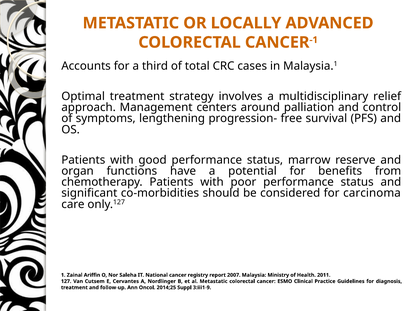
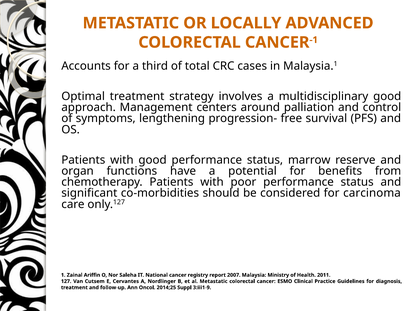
multidisciplinary relief: relief -> good (387, 96)
